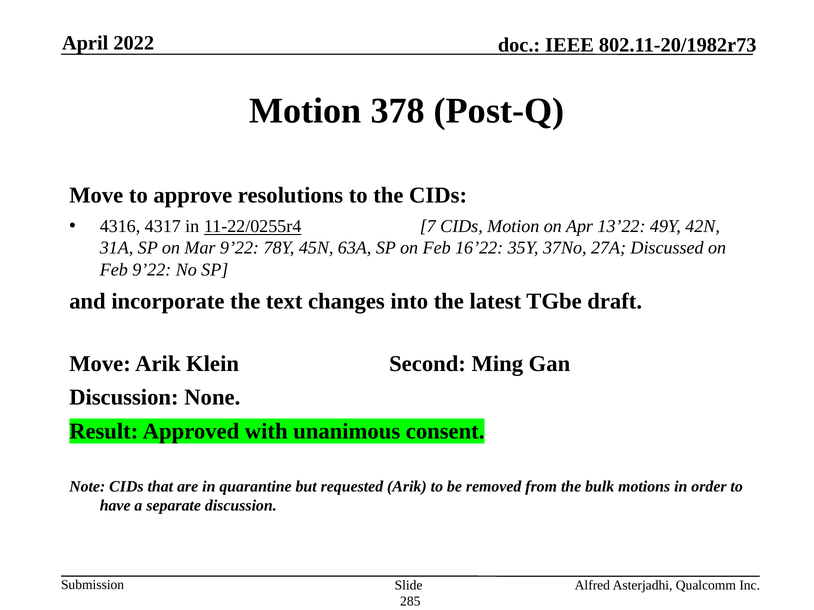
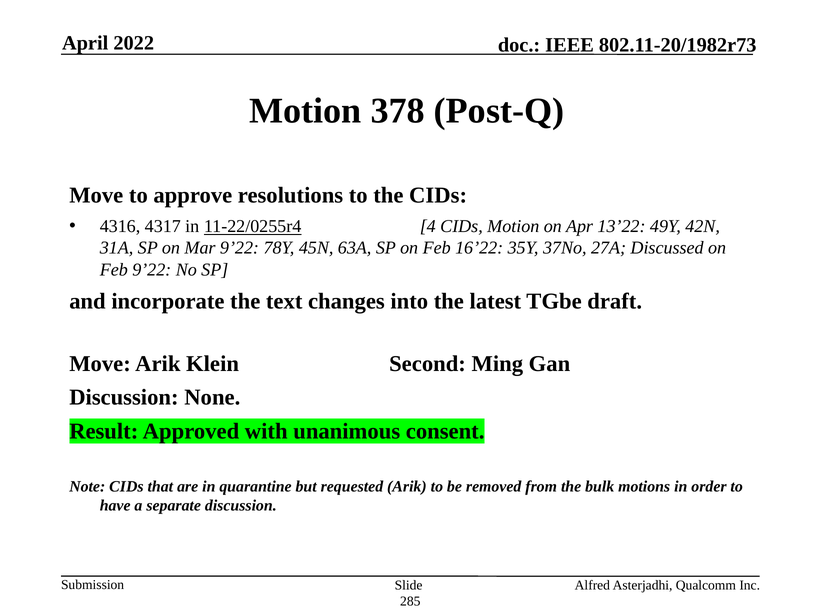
7: 7 -> 4 (428, 227)
